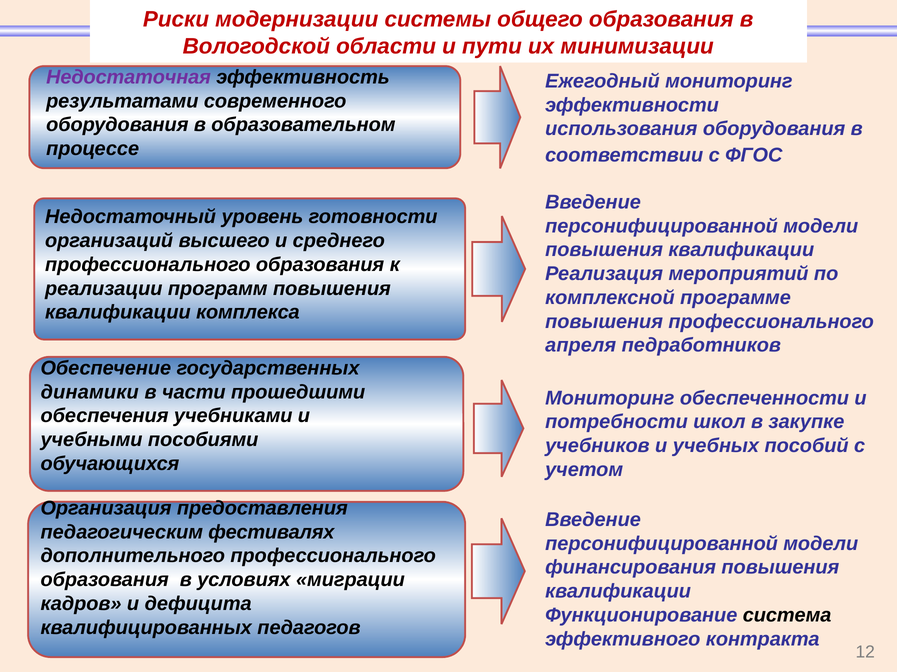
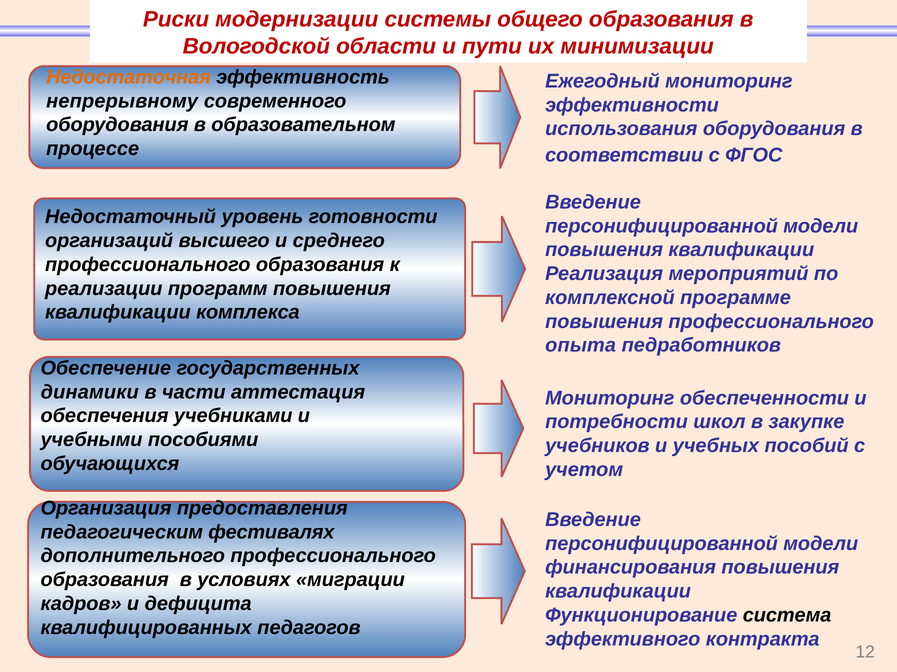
Недостаточная colour: purple -> orange (129, 77)
результатами: результатами -> непрерывному (122, 101)
апреля: апреля -> опыта (581, 346)
прошедшими: прошедшими -> аттестация (298, 392)
